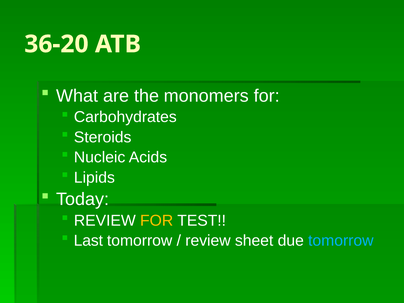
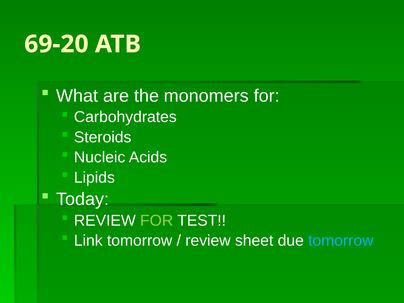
36-20: 36-20 -> 69-20 (56, 44)
FOR colour: yellow -> light green (157, 221)
Last: Last -> Link (88, 241)
